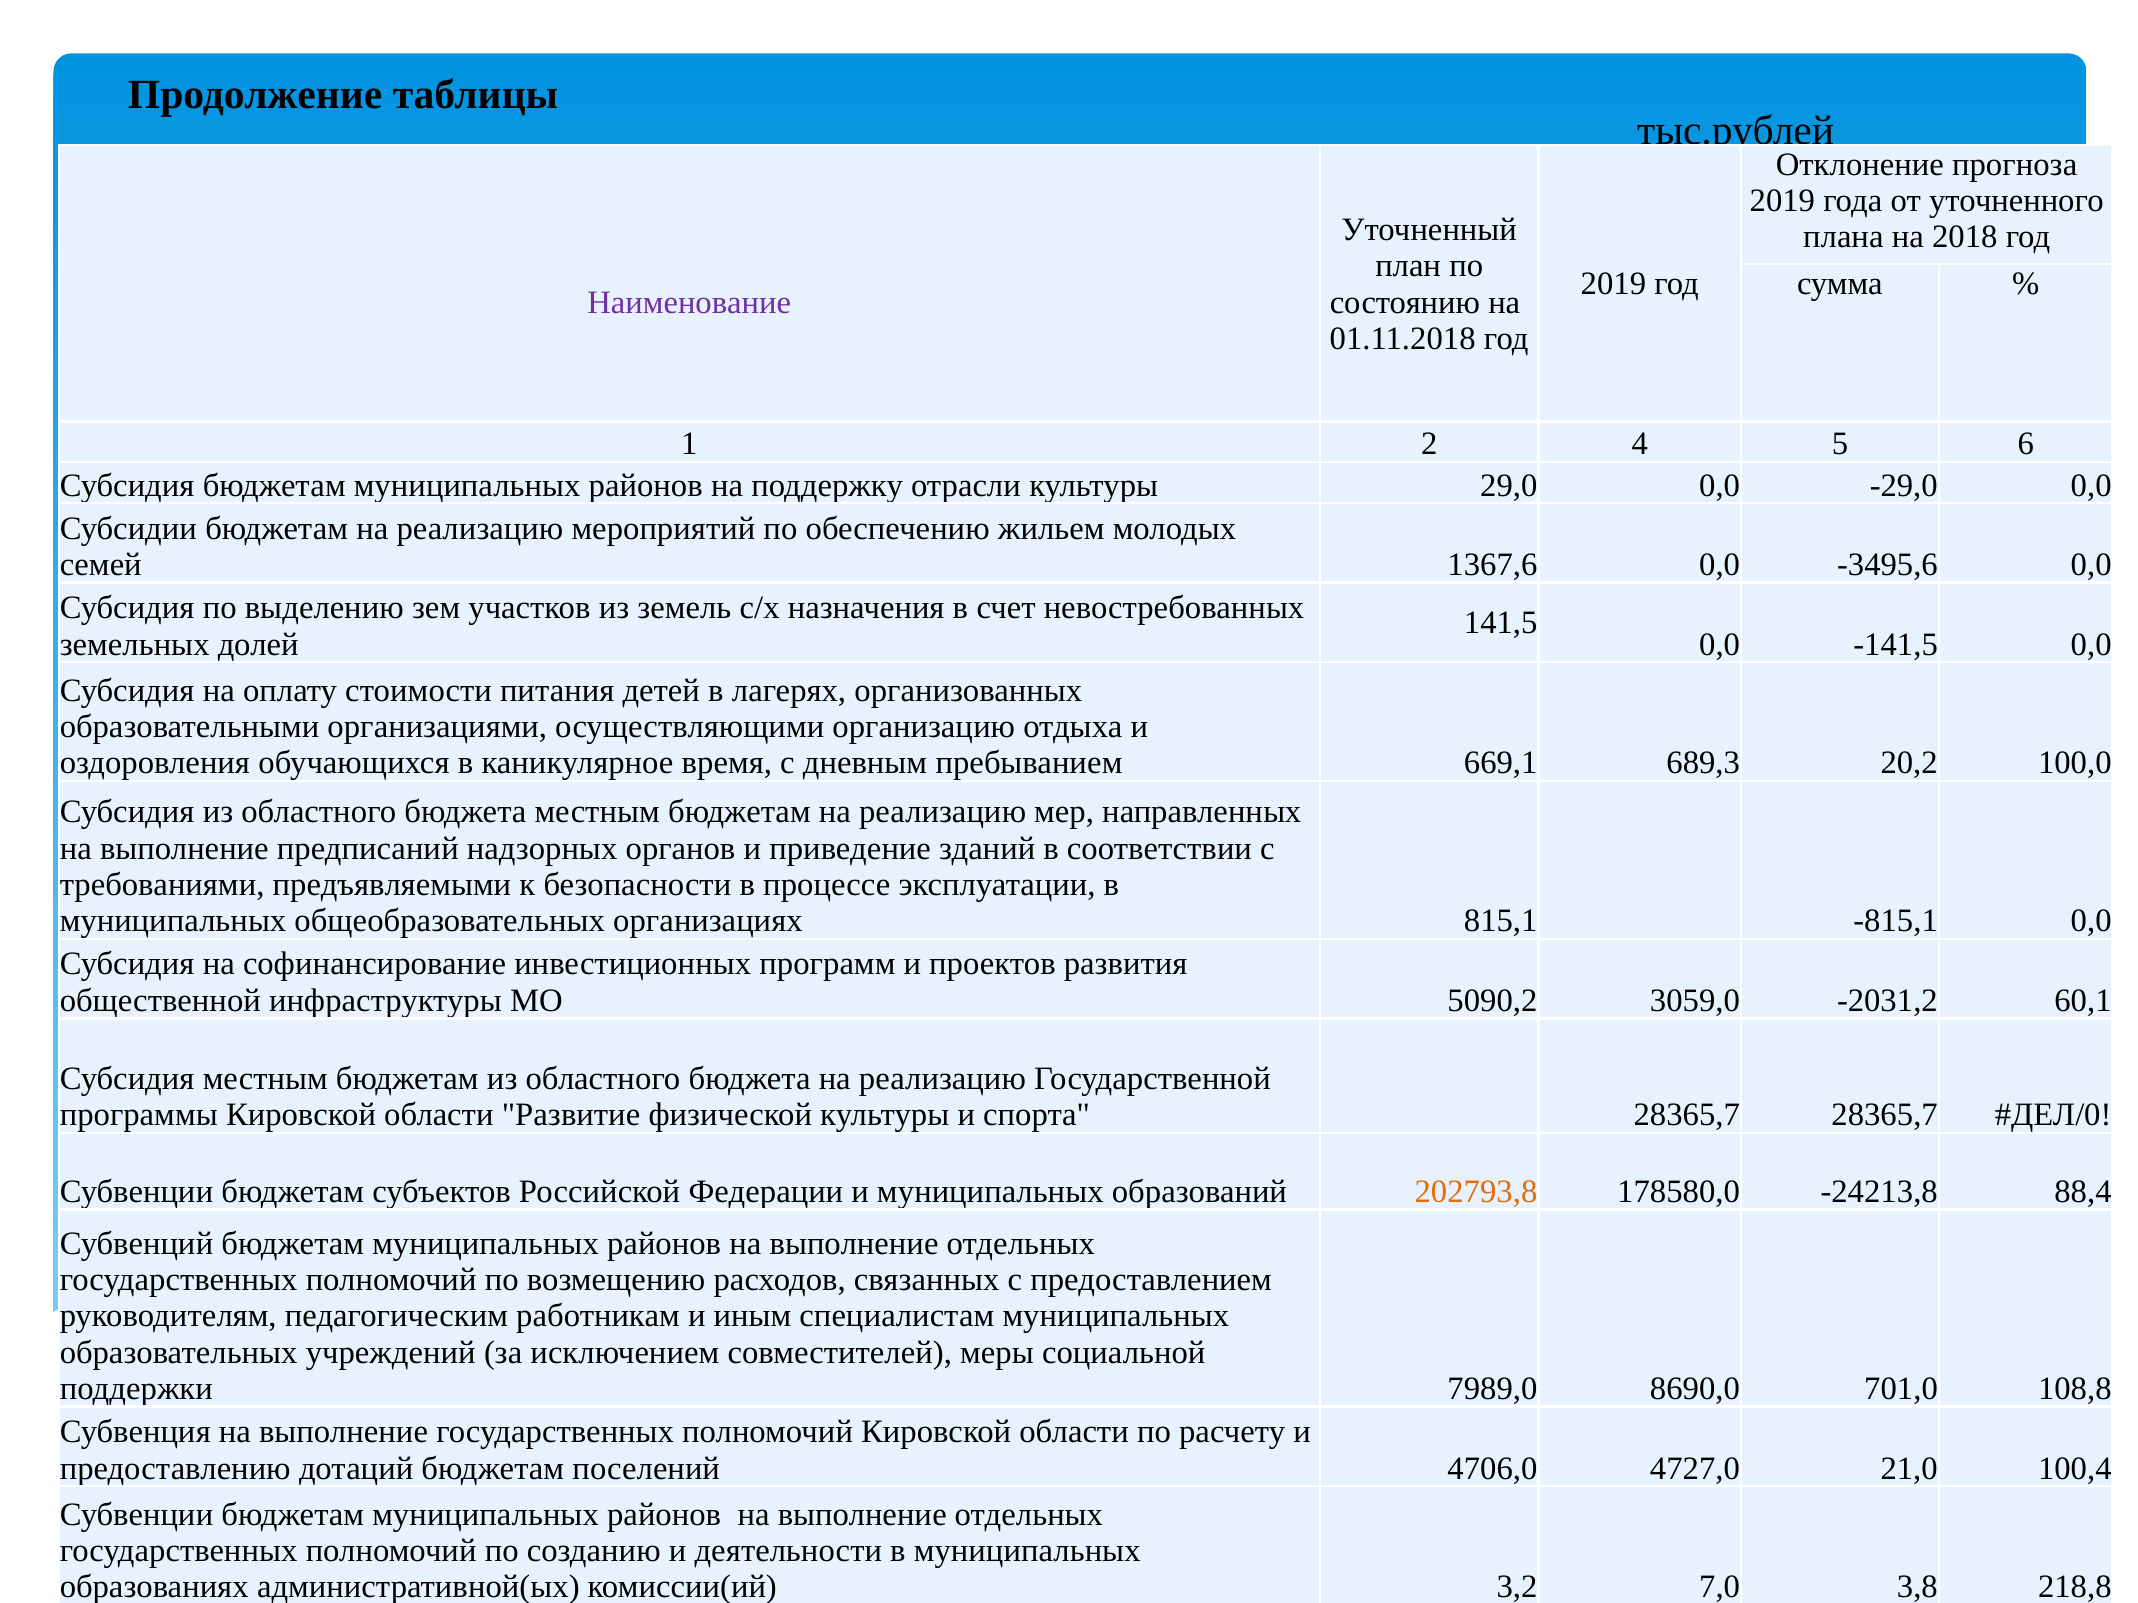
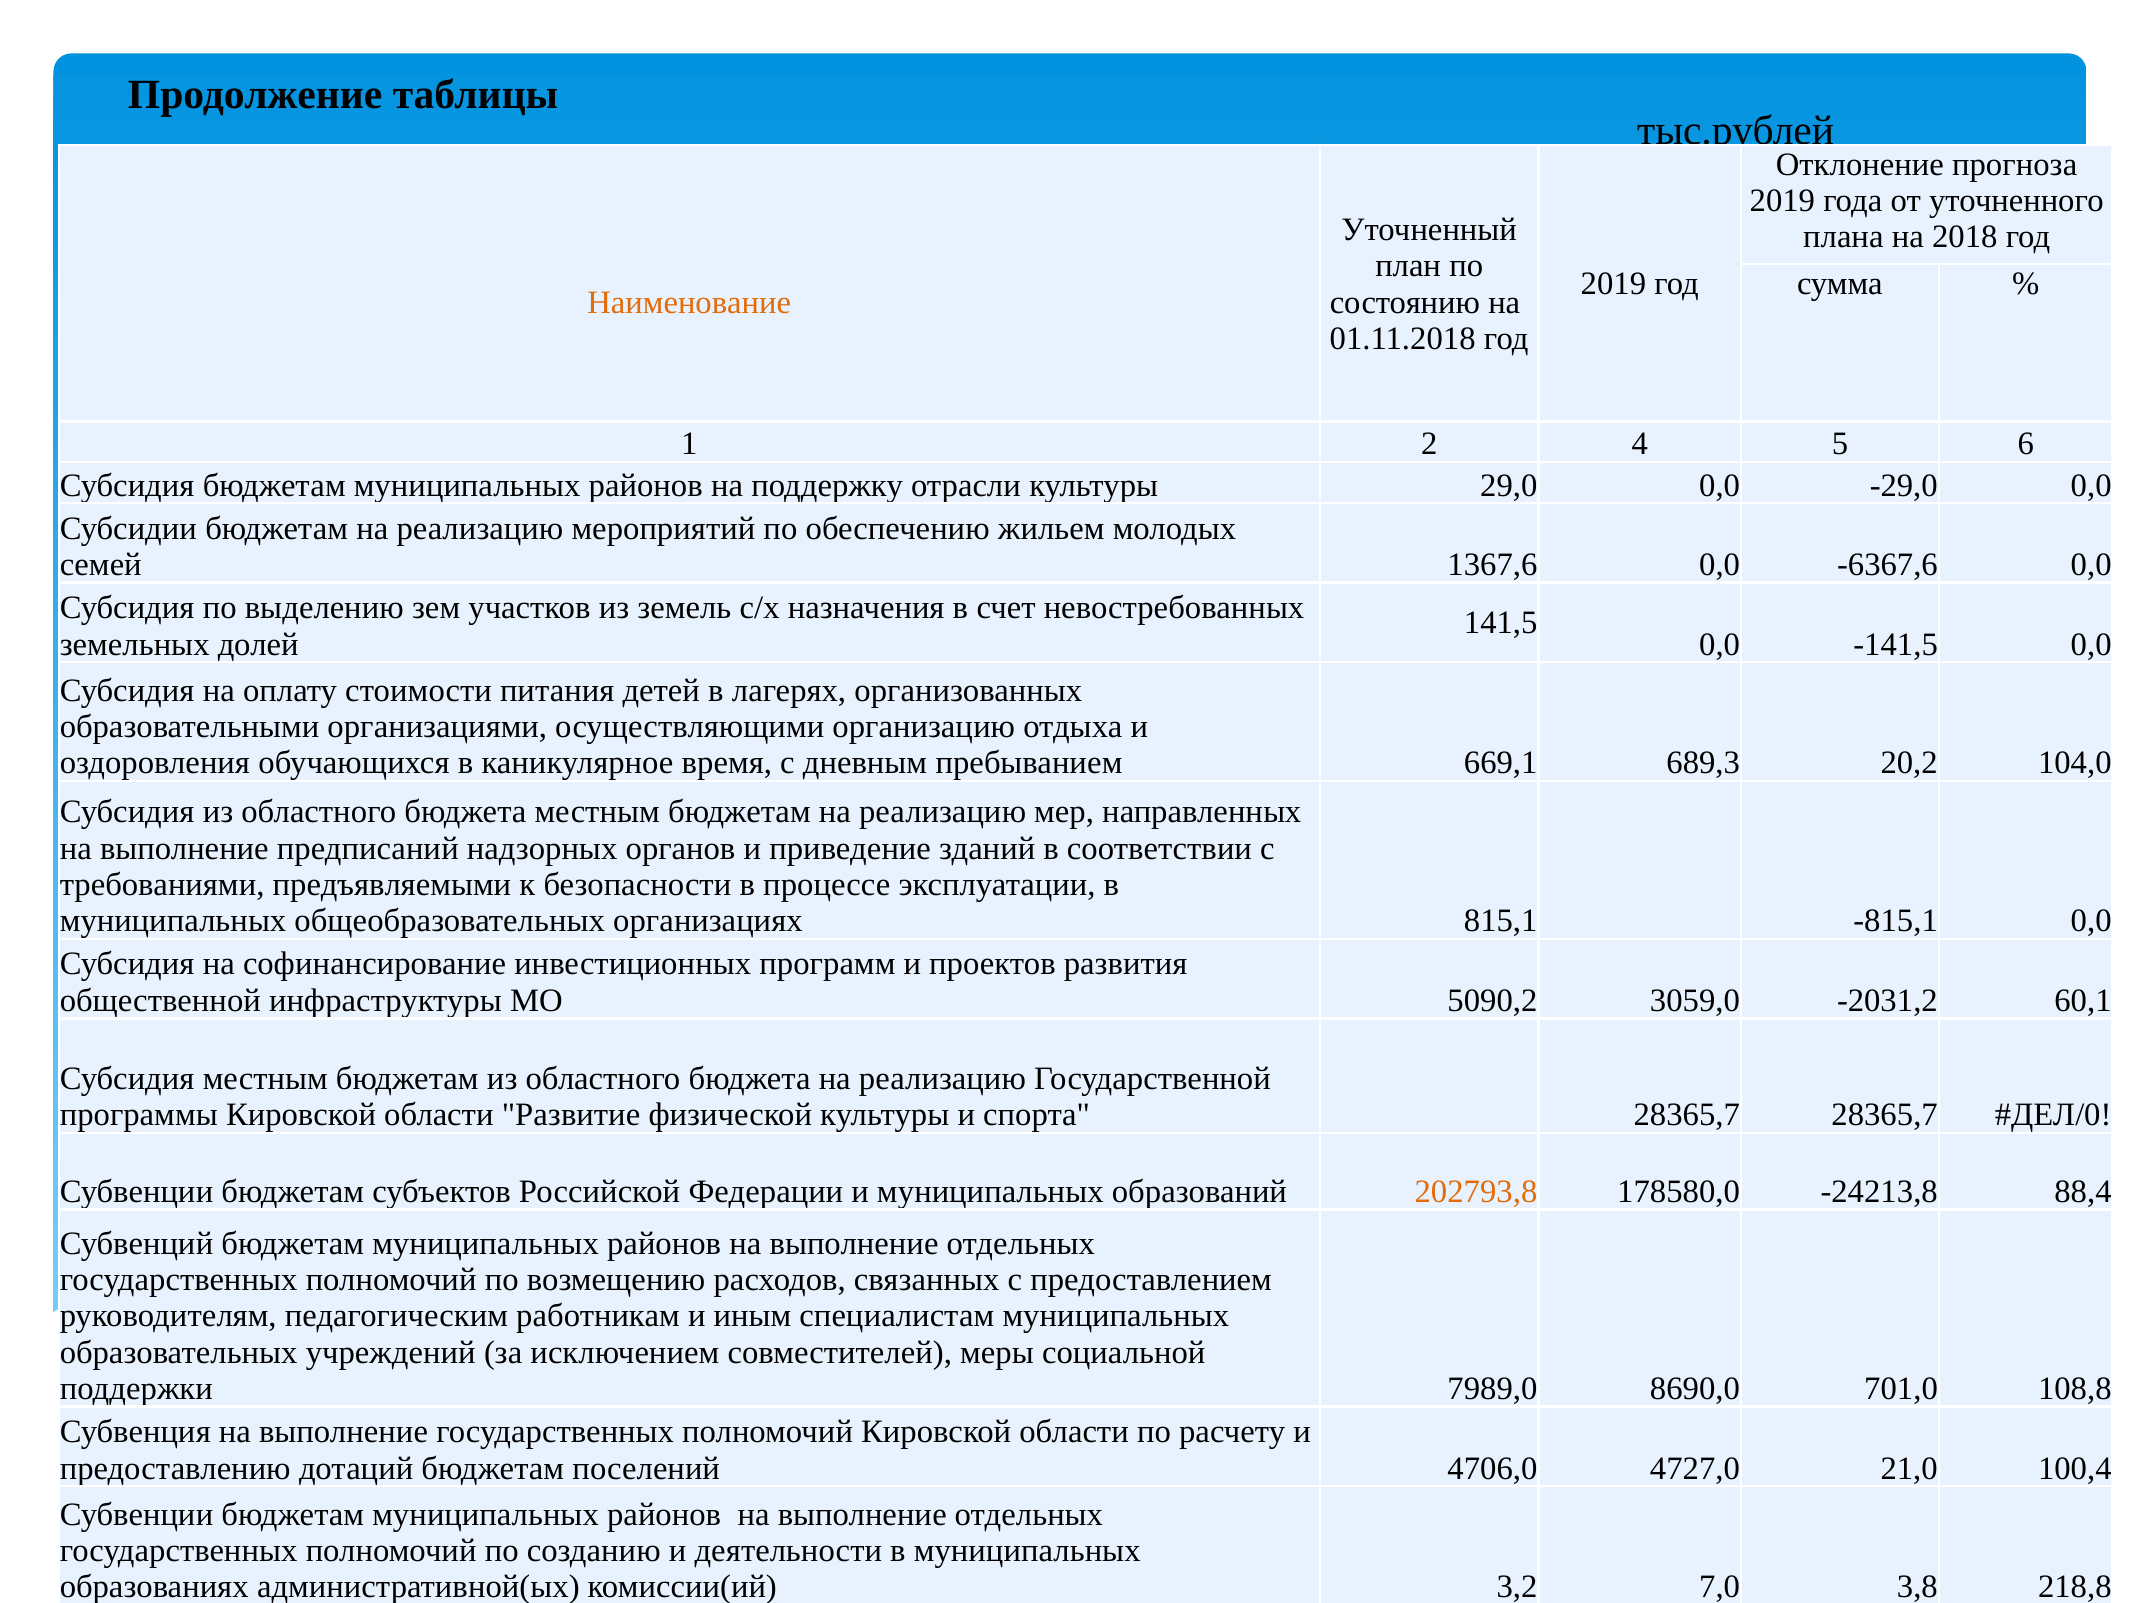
Наименование colour: purple -> orange (689, 302)
-3495,6: -3495,6 -> -6367,6 (1887, 565)
100,0: 100,0 -> 104,0 (2075, 763)
